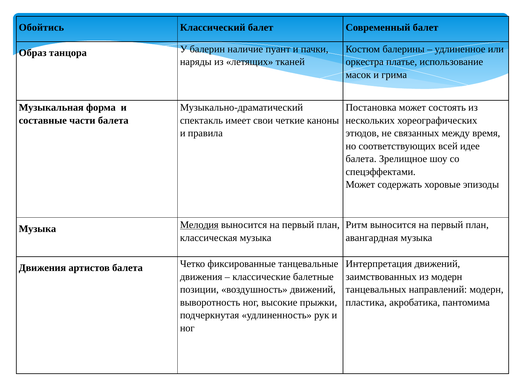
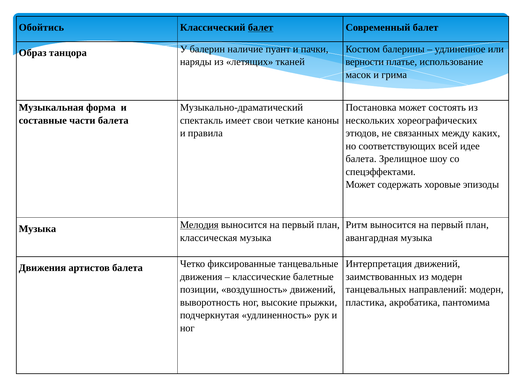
балет underline: none -> present (261, 28)
оркестра: оркестра -> верности (365, 62)
время: время -> каких (486, 134)
